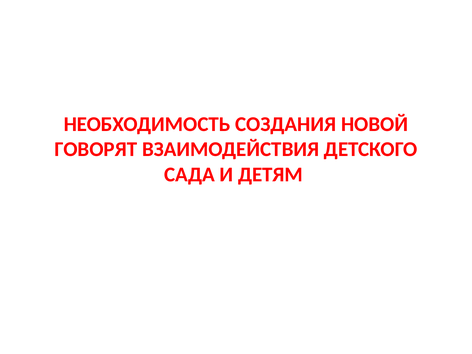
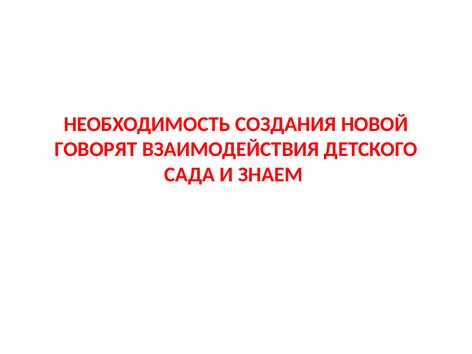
ДЕТЯМ: ДЕТЯМ -> ЗНАЕМ (270, 175)
